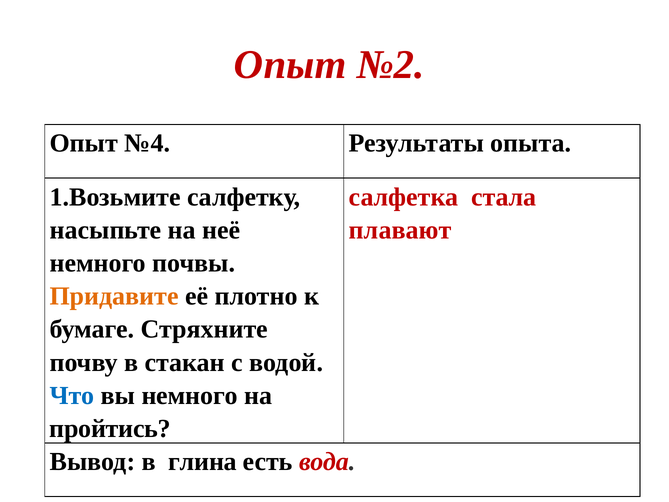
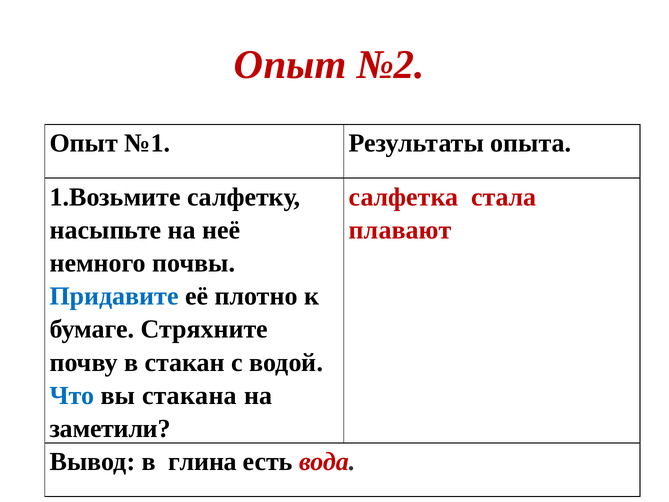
№4: №4 -> №1 (147, 143)
Придавите colour: orange -> blue (114, 296)
вы немного: немного -> стакана (189, 395)
пройтись: пройтись -> заметили (110, 428)
